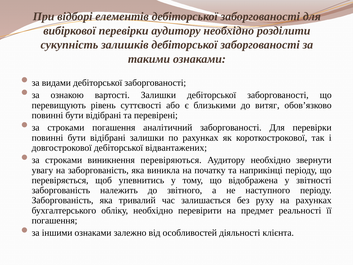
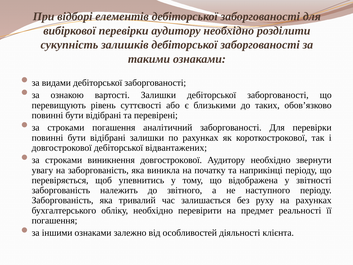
витяг: витяг -> таких (267, 105)
виникнення перевіряються: перевіряються -> довгострокової (171, 160)
